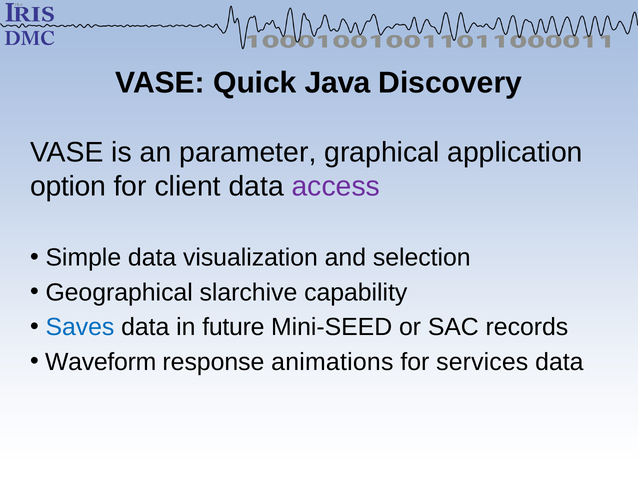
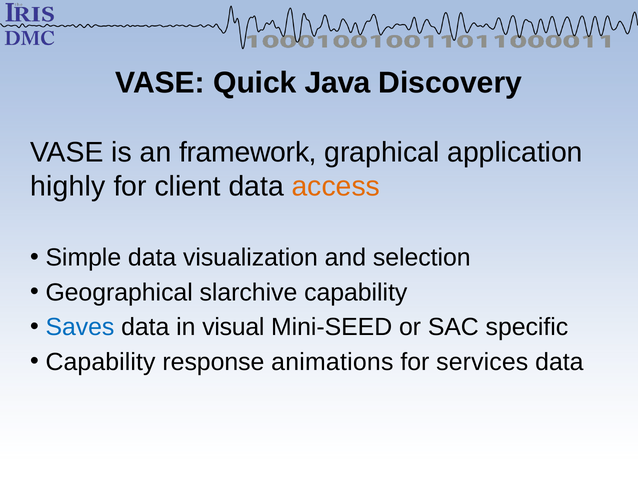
parameter: parameter -> framework (248, 153)
option: option -> highly (68, 187)
access colour: purple -> orange (336, 187)
future: future -> visual (233, 328)
records: records -> specific (527, 328)
Waveform: Waveform -> Capability (101, 362)
